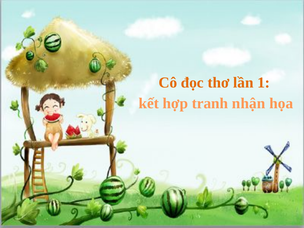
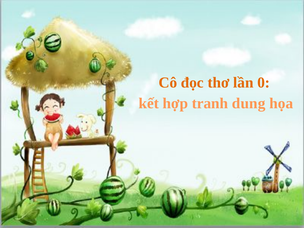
1: 1 -> 0 (264, 83)
nhận: nhận -> dung (249, 103)
